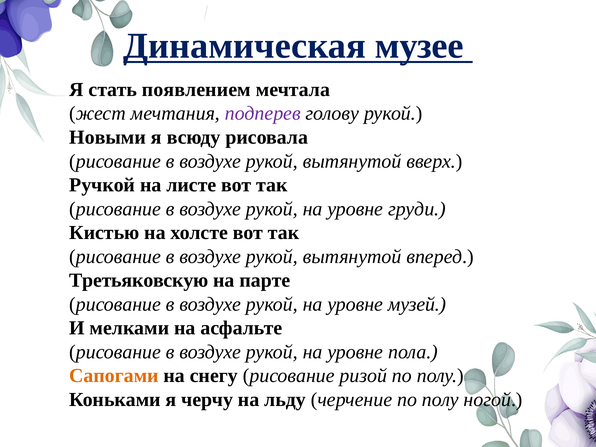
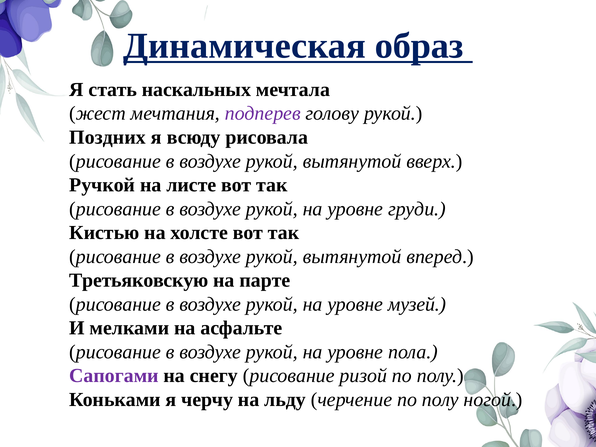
музее: музее -> образ (419, 46)
появлением: появлением -> наскальных (196, 90)
Новыми: Новыми -> Поздних (108, 137)
Сапогами colour: orange -> purple (114, 376)
